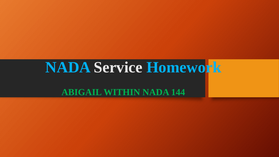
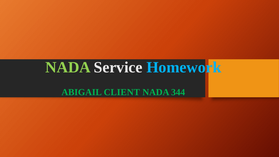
NADA colour: light blue -> light green (68, 67)
WITHIN: WITHIN -> CLIENT (122, 92)
144: 144 -> 344 (178, 92)
